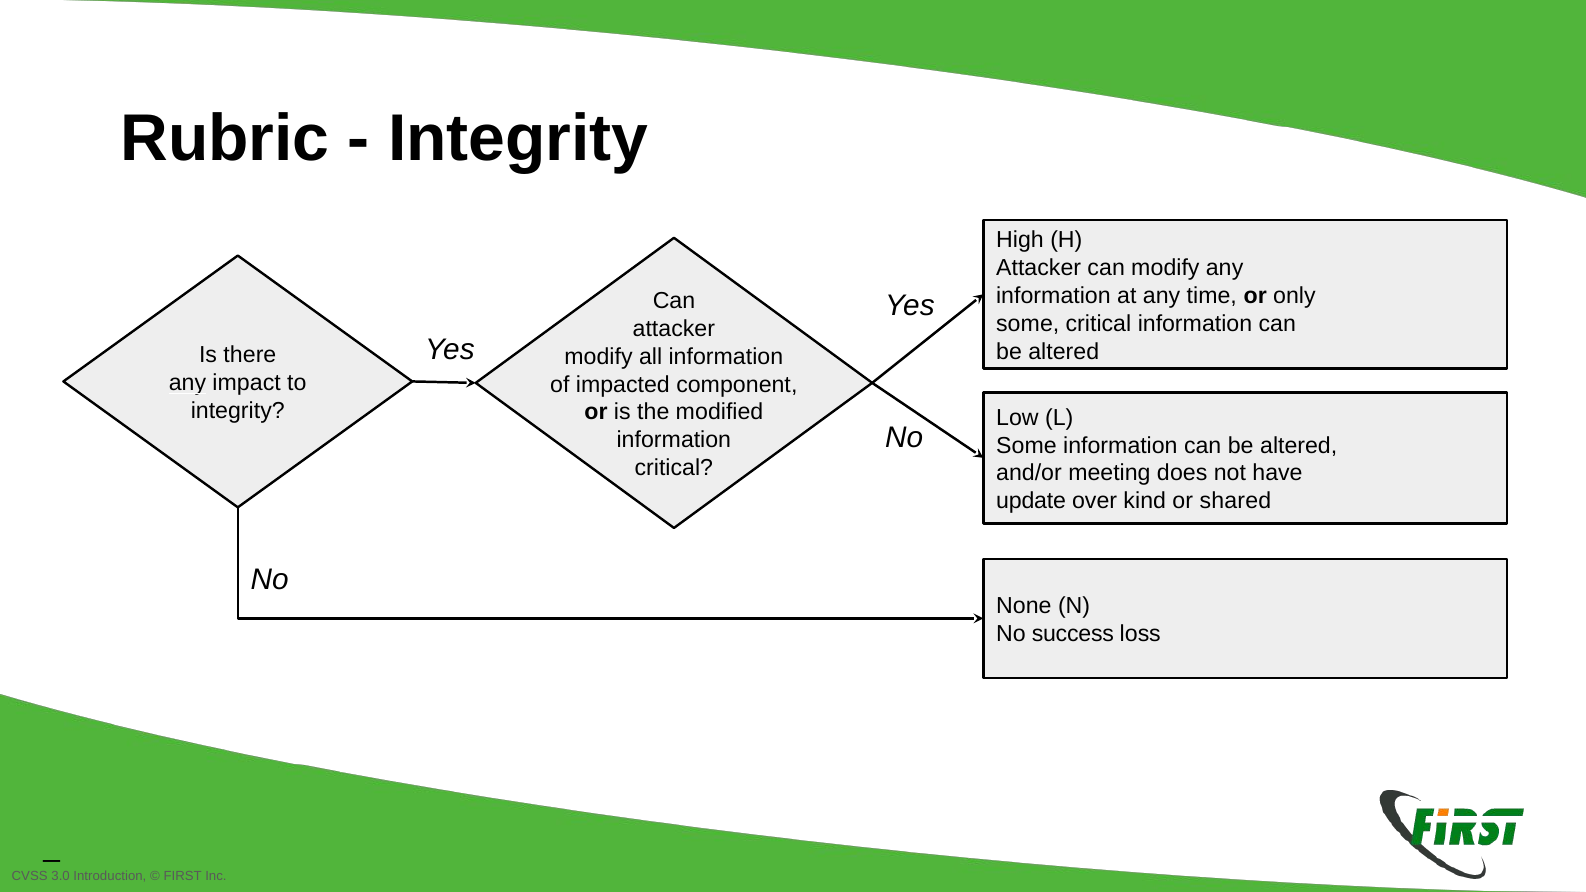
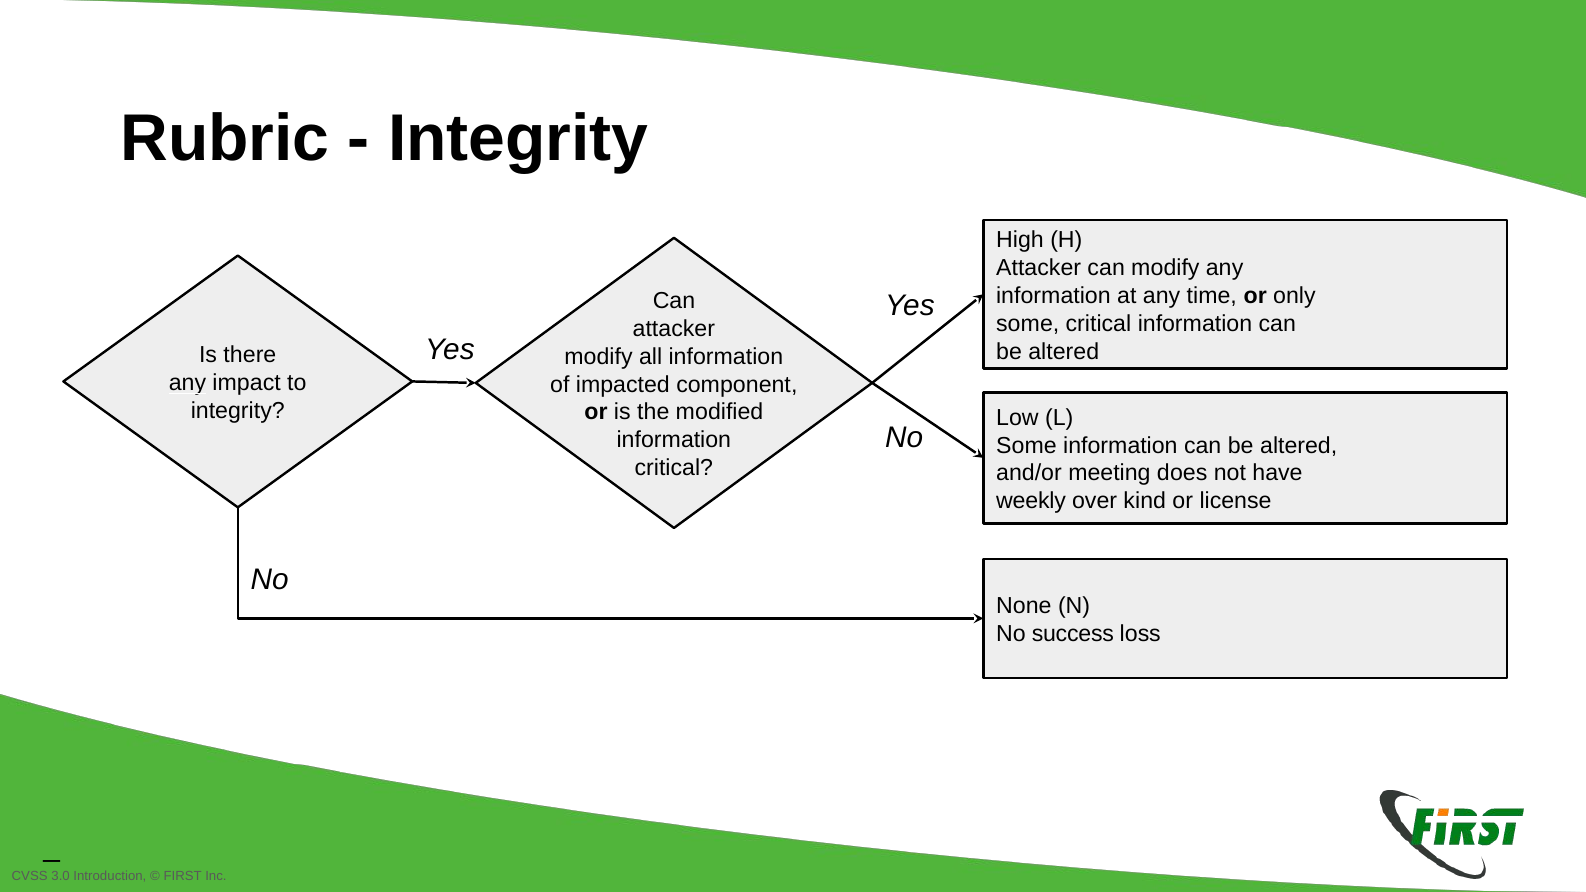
update: update -> weekly (1031, 501)
shared: shared -> license (1236, 501)
